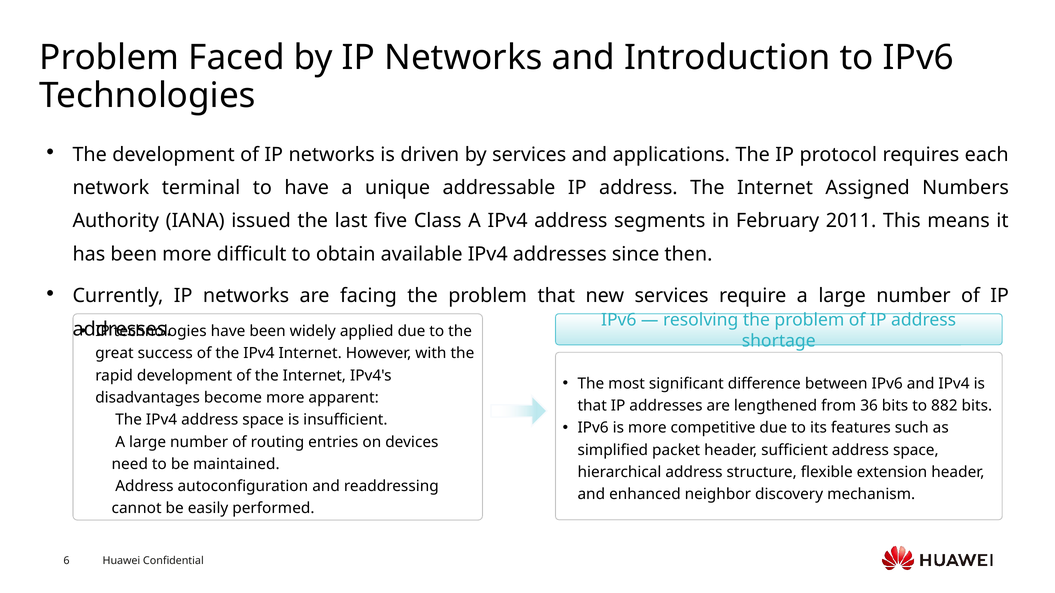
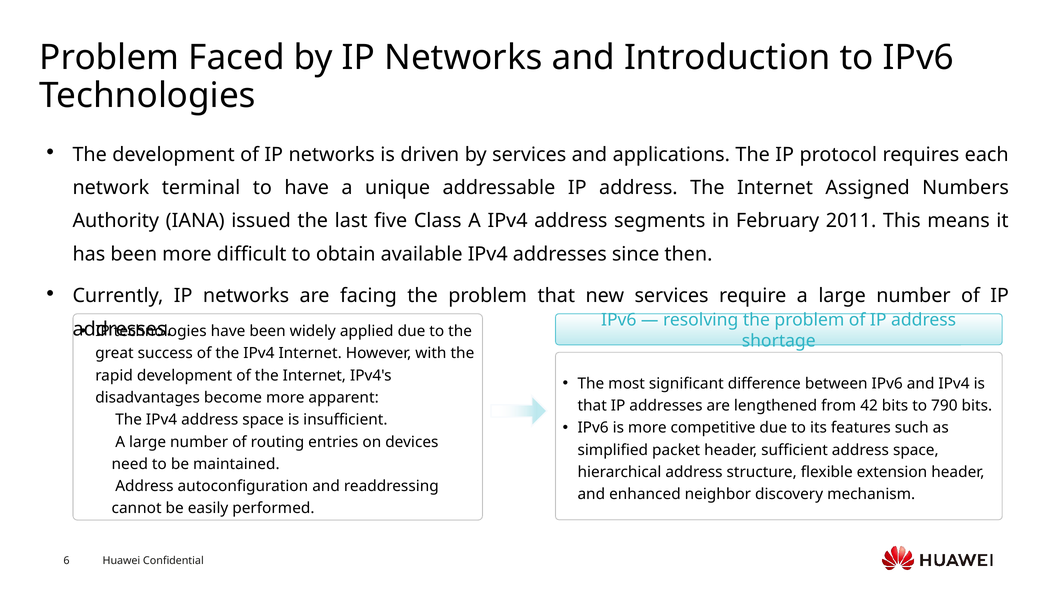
36: 36 -> 42 (869, 406)
882: 882 -> 790 (944, 406)
